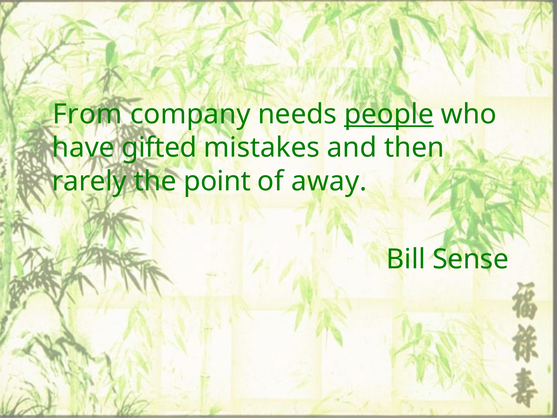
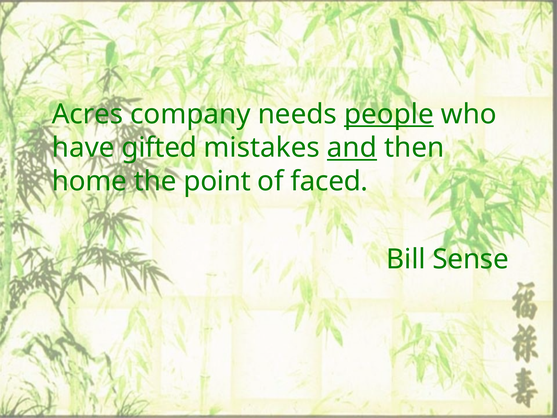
From: From -> Acres (88, 114)
and underline: none -> present (352, 148)
rarely: rarely -> home (89, 181)
away: away -> faced (329, 181)
